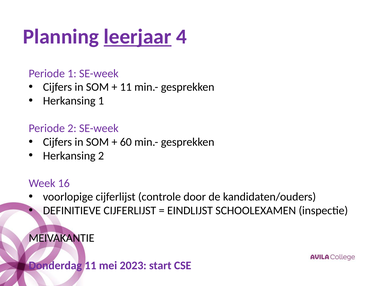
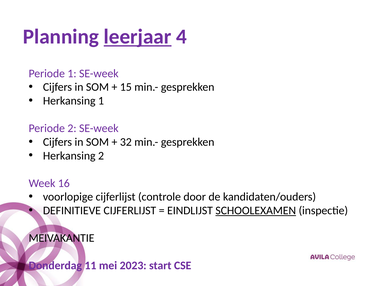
11: 11 -> 15 (126, 87)
60: 60 -> 32 (126, 142)
SCHOOLEXAMEN underline: none -> present (256, 210)
